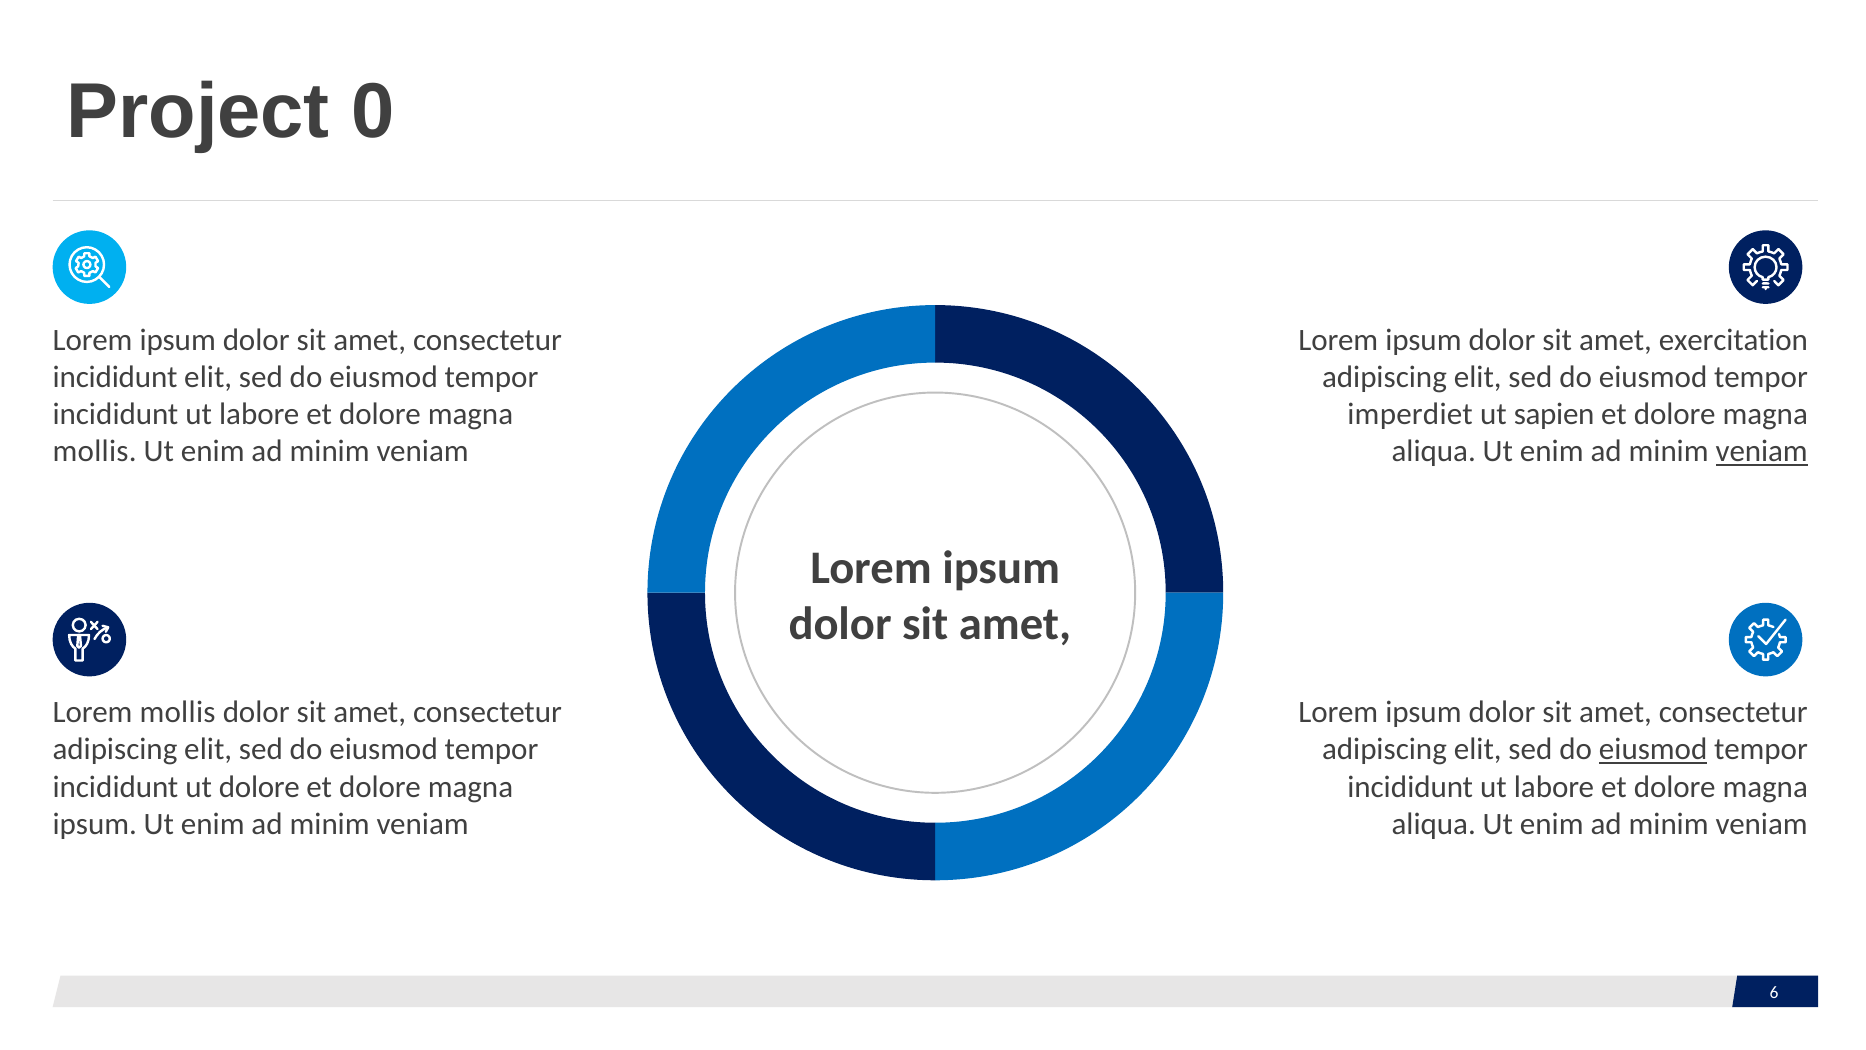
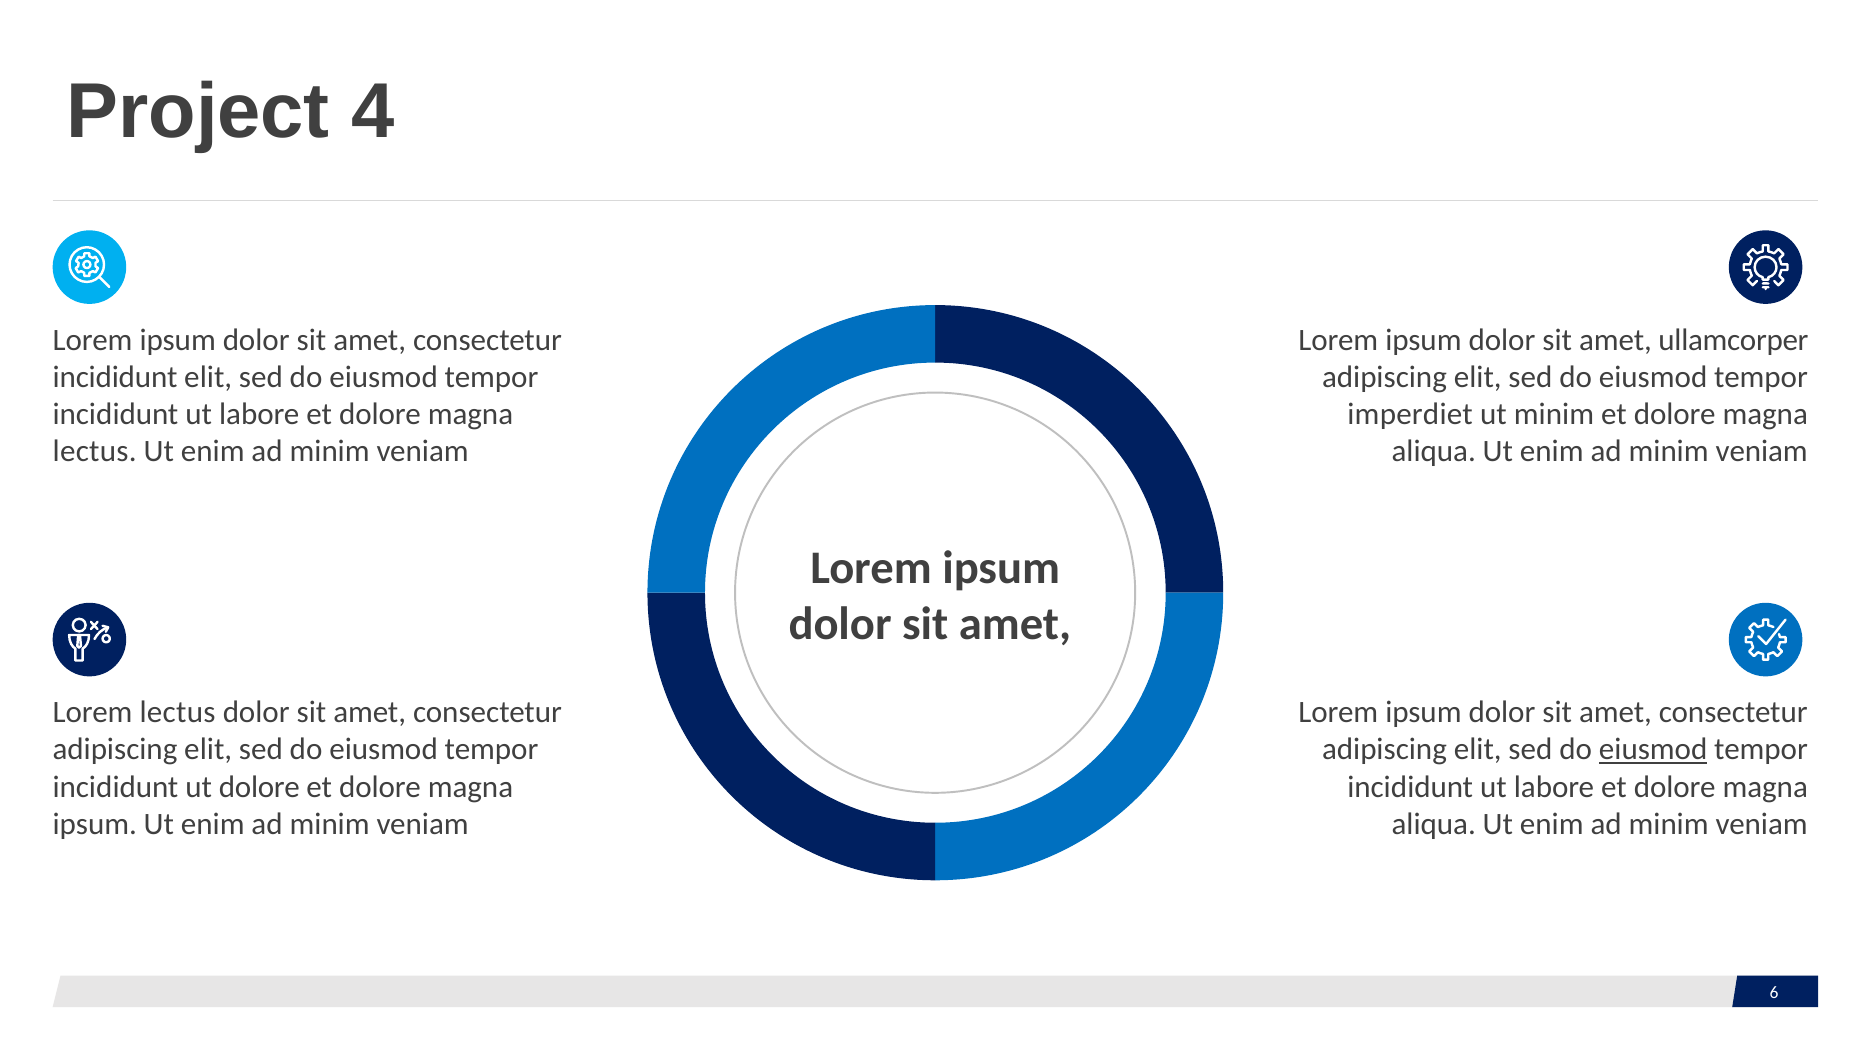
0: 0 -> 4 (373, 112)
exercitation: exercitation -> ullamcorper (1733, 340)
ut sapien: sapien -> minim (1554, 414)
mollis: mollis -> lectus (95, 452)
veniam underline: present -> none (1762, 452)
Lorem mollis: mollis -> lectus (178, 712)
